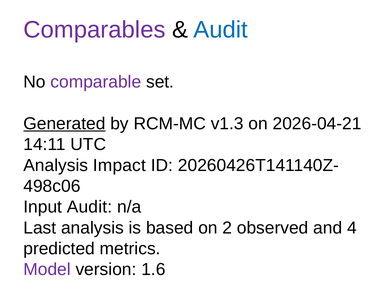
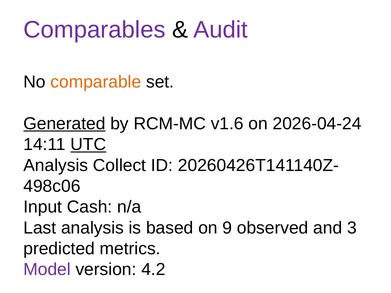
Audit colour: blue -> purple (221, 30)
comparable colour: purple -> orange (96, 82)
v1.3: v1.3 -> v1.6 (227, 124)
2026-04-21: 2026-04-21 -> 2026-04-24 (317, 124)
UTC underline: none -> present (88, 145)
Impact: Impact -> Collect (119, 165)
Input Audit: Audit -> Cash (90, 207)
2: 2 -> 9 (227, 228)
4: 4 -> 3 (352, 228)
1.6: 1.6 -> 4.2 (153, 270)
